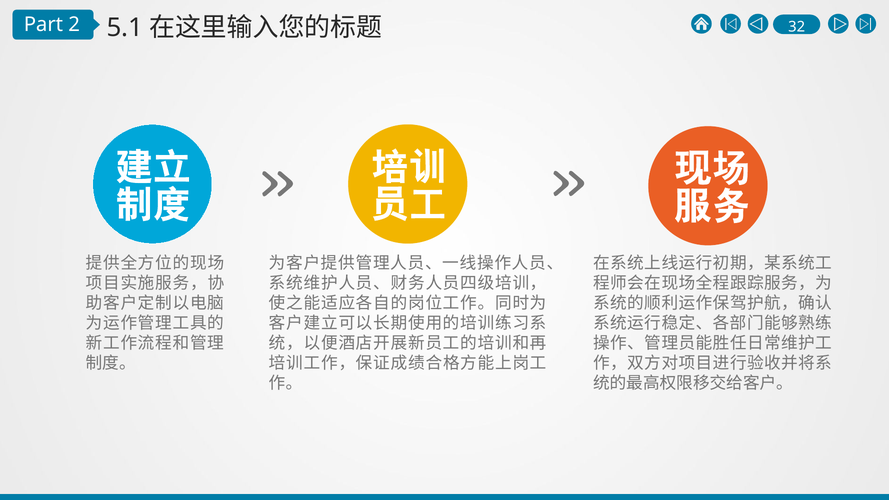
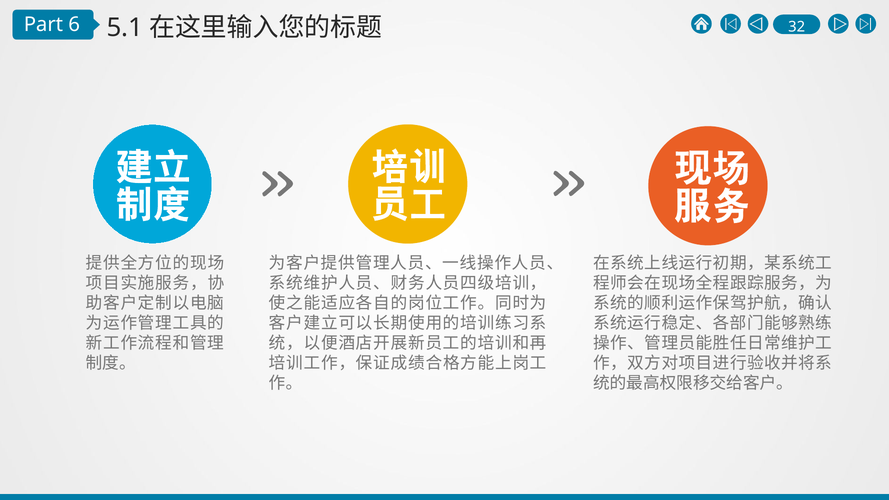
2: 2 -> 6 (74, 25)
